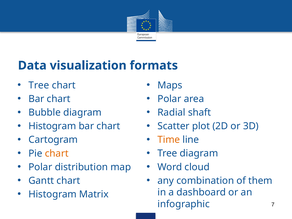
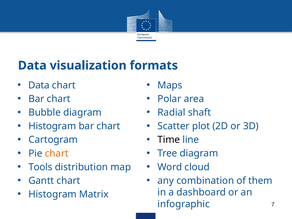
Tree: Tree -> Data (39, 85)
Time colour: orange -> black (169, 140)
Polar: Polar -> Tools (40, 167)
